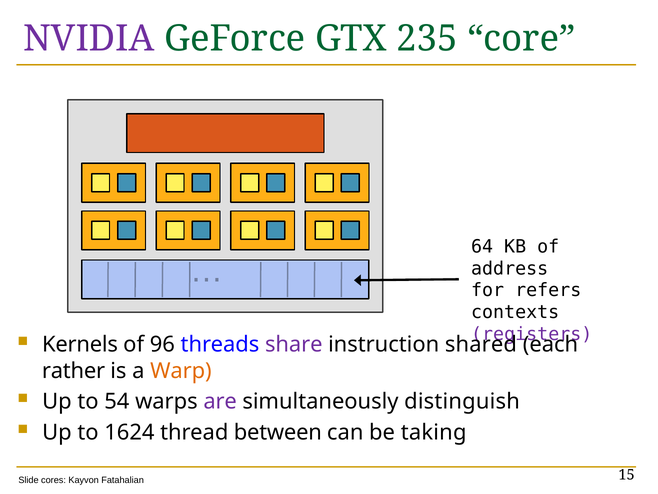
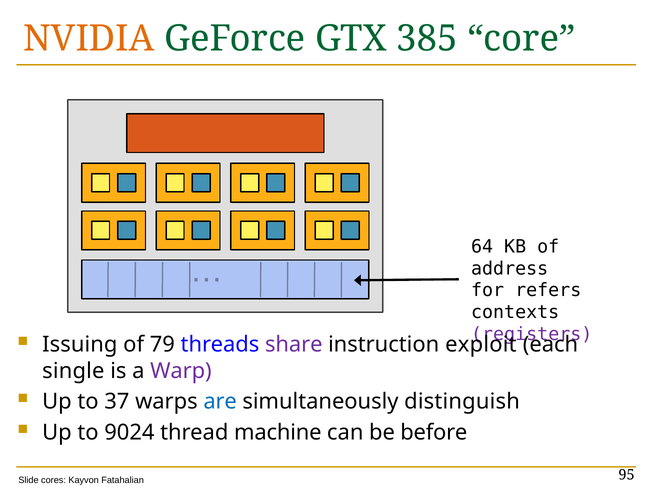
NVIDIA colour: purple -> orange (89, 39)
235: 235 -> 385 (427, 39)
Kernels: Kernels -> Issuing (80, 344)
96: 96 -> 79 (162, 344)
shared: shared -> exploit (481, 344)
rather: rather -> single (73, 370)
Warp colour: orange -> purple (181, 370)
54: 54 -> 37 (117, 401)
are colour: purple -> blue (220, 401)
1624: 1624 -> 9024 (129, 432)
between: between -> machine (278, 432)
taking: taking -> before (434, 432)
15: 15 -> 95 (627, 474)
